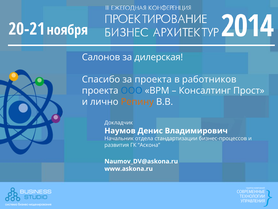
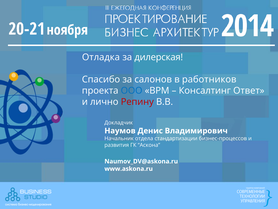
Салонов: Салонов -> Отладка (101, 57)
за проекта: проекта -> салонов (153, 79)
Прост: Прост -> Ответ (249, 90)
Репину colour: orange -> red (137, 102)
